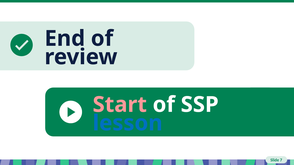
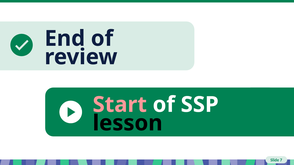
lesson colour: blue -> black (128, 123)
